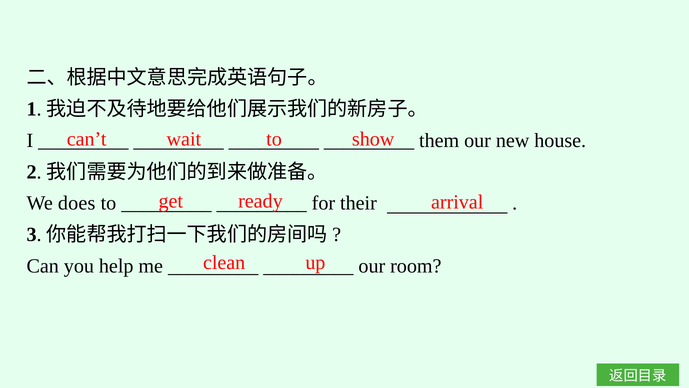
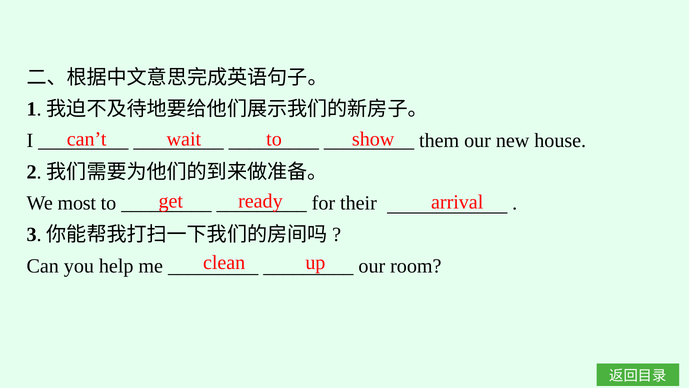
does: does -> most (77, 203)
